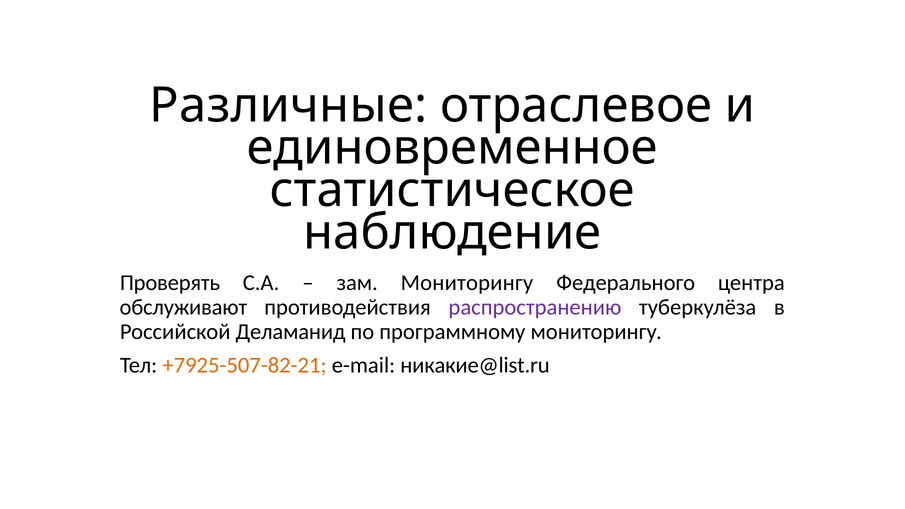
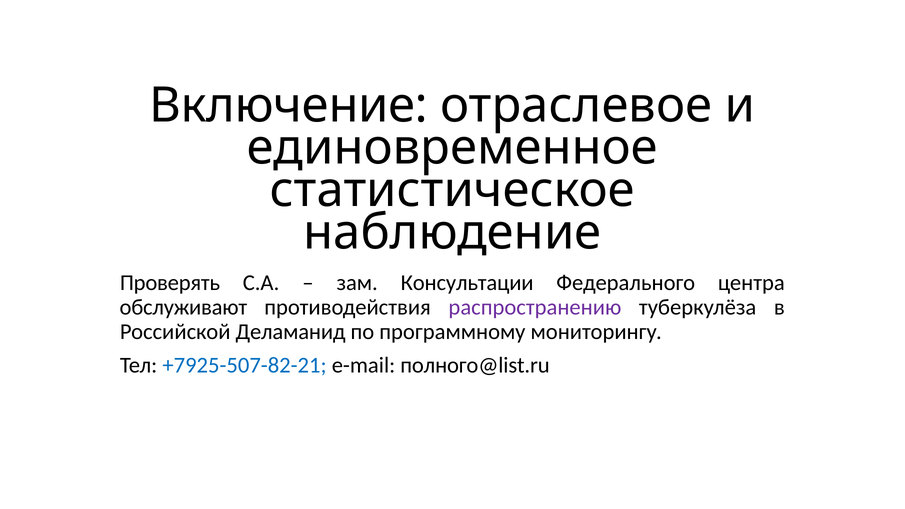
Различные: Различные -> Включение (289, 105)
зам Мониторингу: Мониторингу -> Консультации (467, 283)
+7925-507-82-21 colour: orange -> blue (245, 366)
никакие@list.ru: никакие@list.ru -> полного@list.ru (475, 366)
